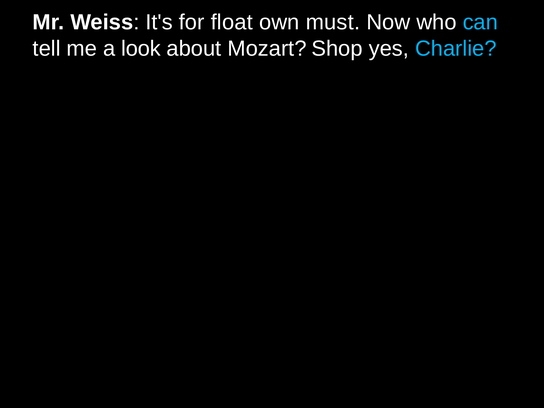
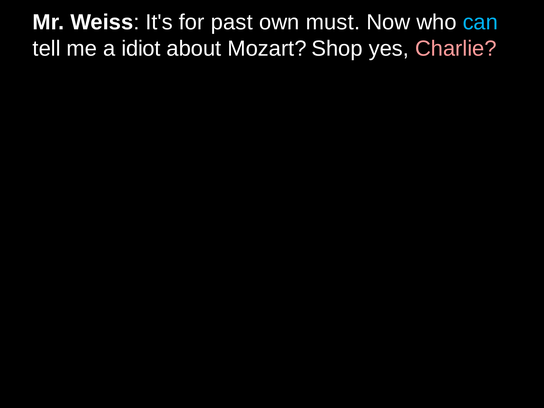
float: float -> past (232, 22)
look: look -> idiot (141, 49)
Charlie colour: light blue -> pink (456, 49)
